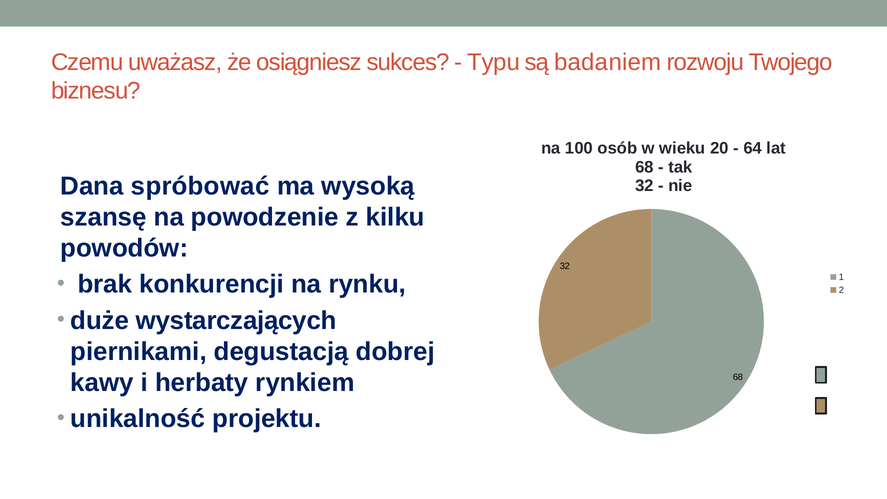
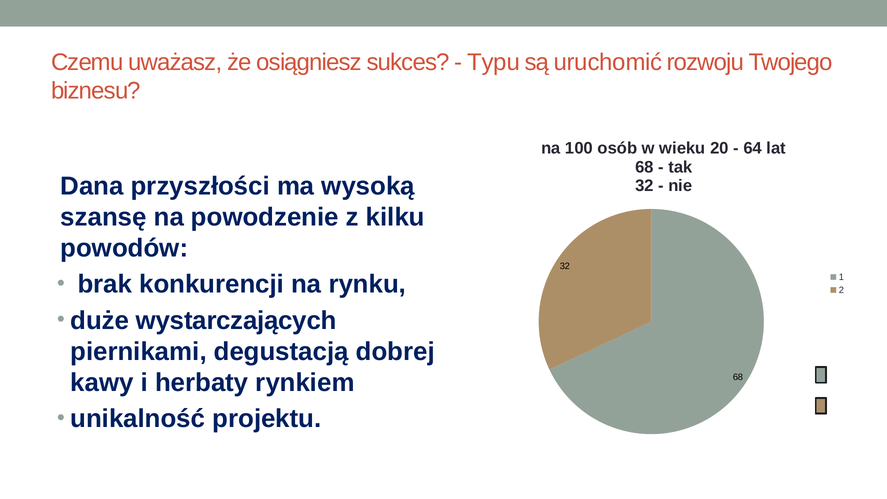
badaniem: badaniem -> uruchomić (608, 62)
spróbować: spróbować -> przyszłości (200, 186)
